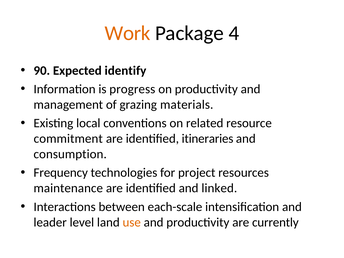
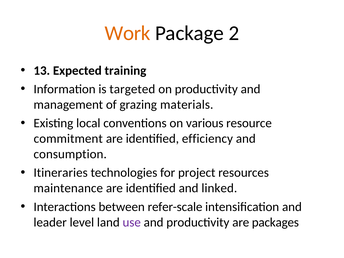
4: 4 -> 2 (234, 33)
90: 90 -> 13 (42, 71)
identify: identify -> training (125, 71)
progress: progress -> targeted (132, 89)
related: related -> various (205, 123)
itineraries: itineraries -> efficiency (207, 139)
Frequency: Frequency -> Itineraries (61, 173)
each-scale: each-scale -> refer-scale (175, 207)
use colour: orange -> purple (132, 222)
currently: currently -> packages (275, 222)
